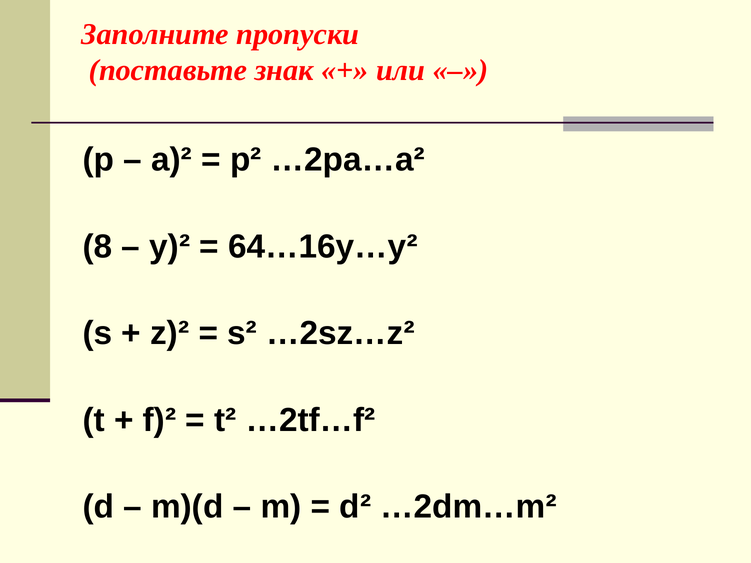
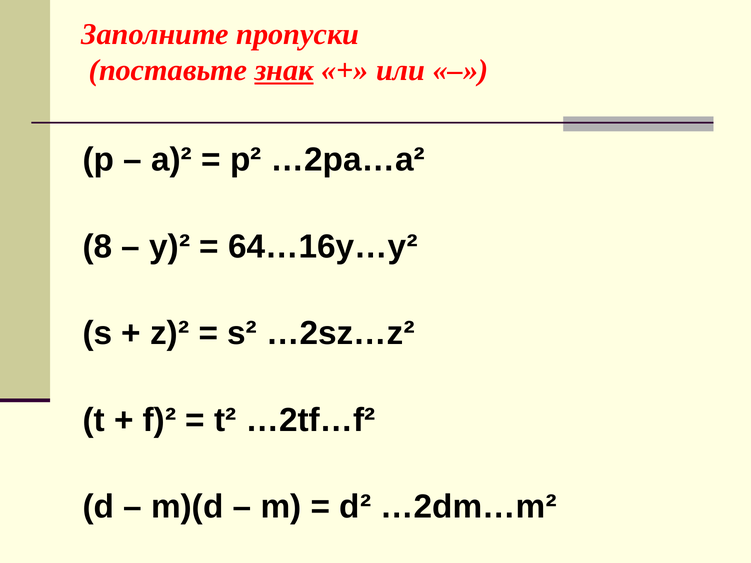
знак underline: none -> present (284, 70)
